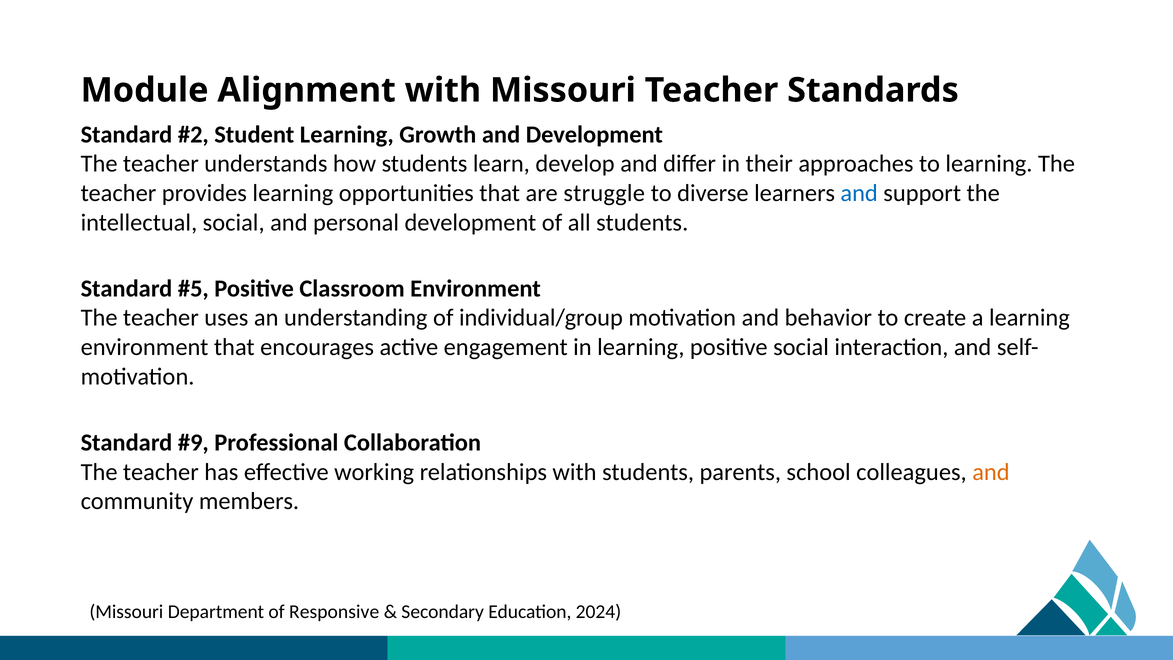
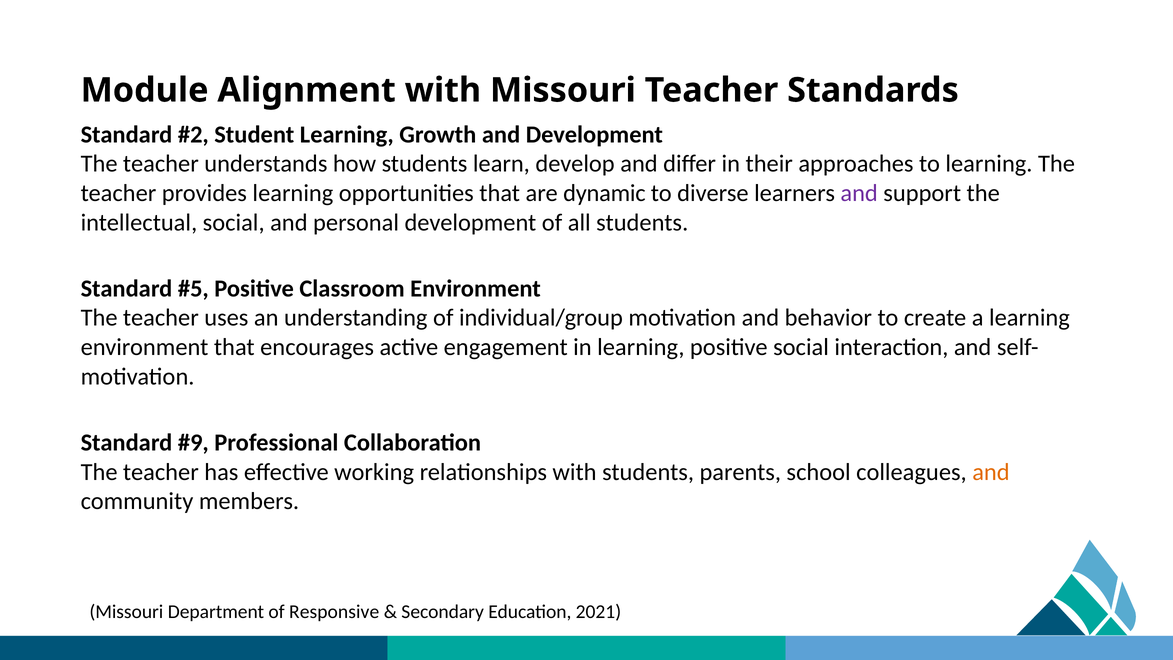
struggle: struggle -> dynamic (604, 193)
and colour: blue -> purple (859, 193)
2024: 2024 -> 2021 (598, 612)
